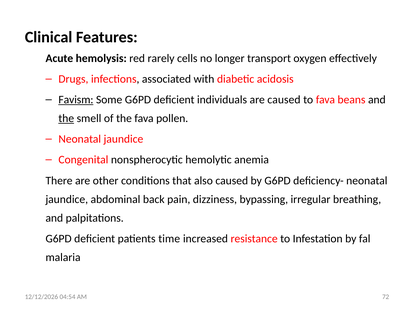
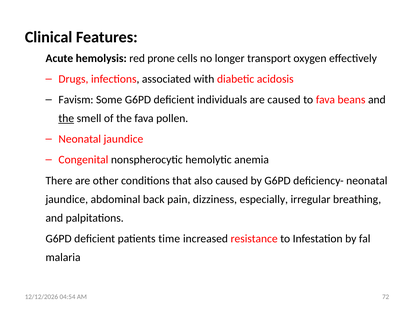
rarely: rarely -> prone (161, 58)
Favism underline: present -> none (76, 100)
bypassing: bypassing -> especially (264, 199)
